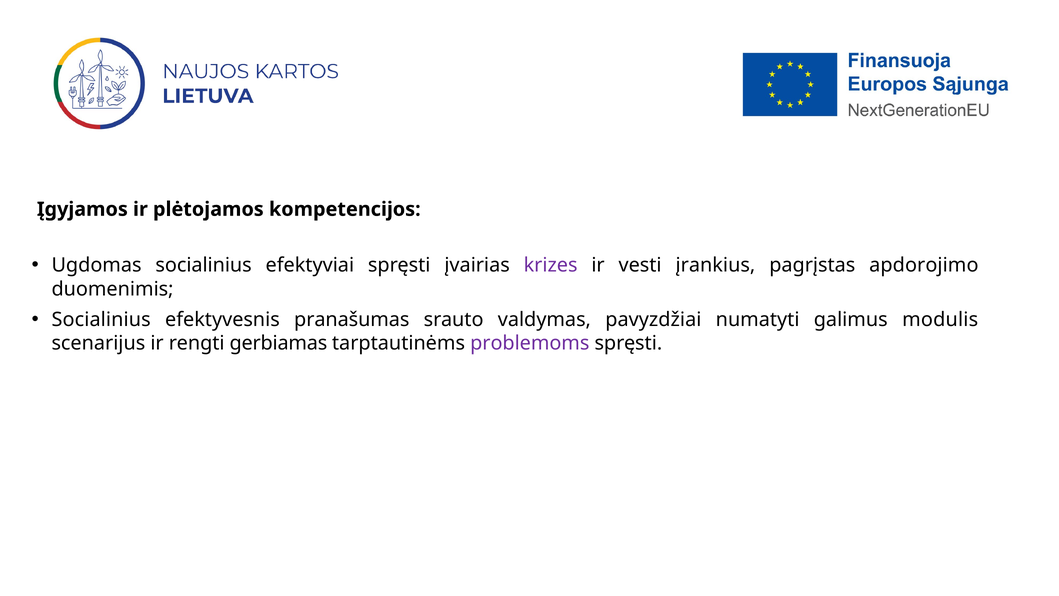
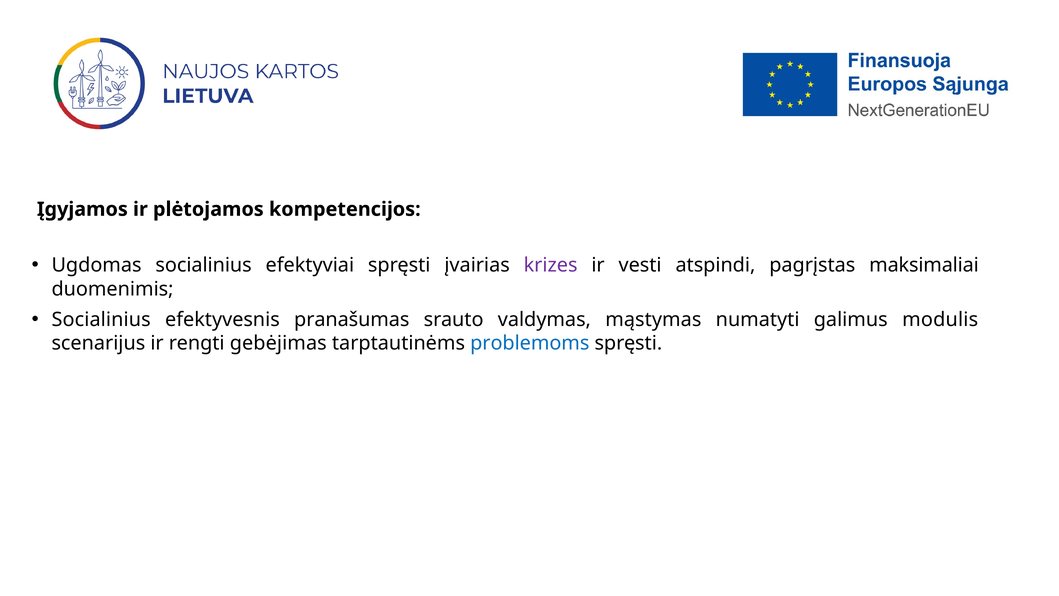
įrankius: įrankius -> atspindi (715, 265)
apdorojimo: apdorojimo -> maksimaliai (924, 265)
pavyzdžiai: pavyzdžiai -> mąstymas (653, 319)
gerbiamas: gerbiamas -> gebėjimas (278, 343)
problemoms colour: purple -> blue (530, 343)
